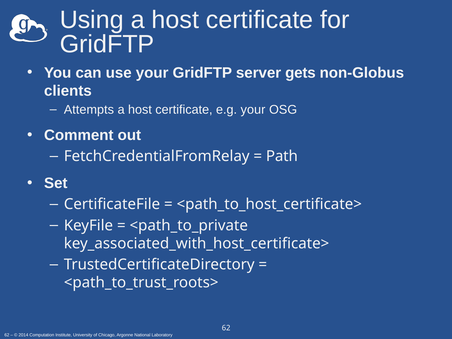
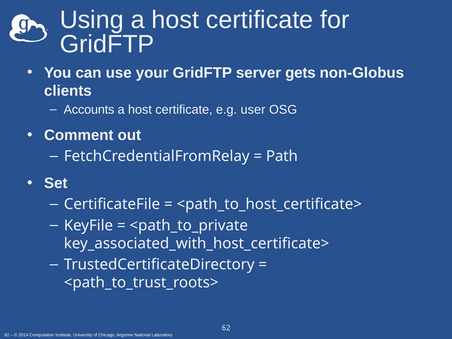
Attempts: Attempts -> Accounts (89, 110)
e.g your: your -> user (253, 110)
